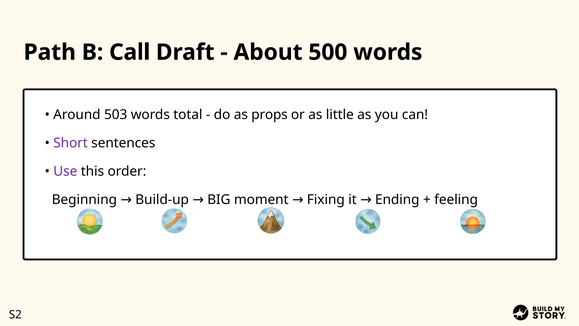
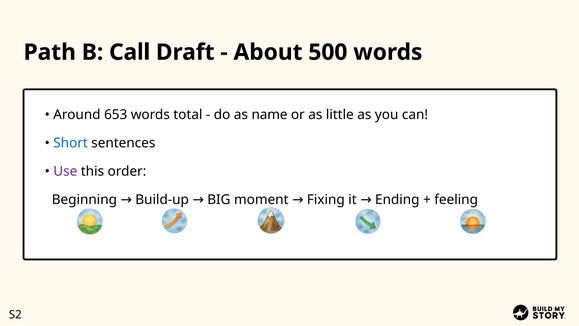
503: 503 -> 653 (116, 115)
props: props -> name (270, 115)
Short colour: purple -> blue (71, 143)
